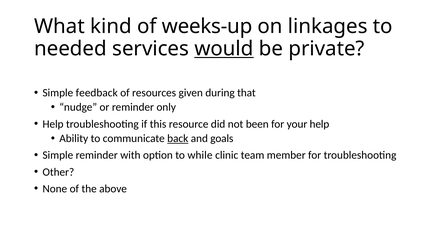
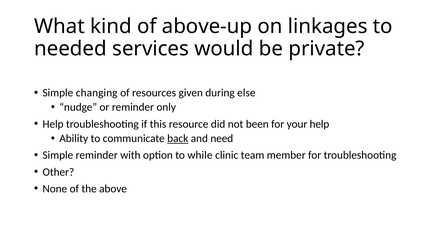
weeks-up: weeks-up -> above-up (207, 27)
would underline: present -> none (224, 49)
feedback: feedback -> changing (97, 93)
that: that -> else (246, 93)
goals: goals -> need (222, 138)
